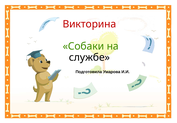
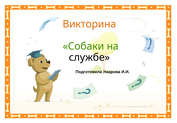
Викторина colour: red -> orange (89, 24)
